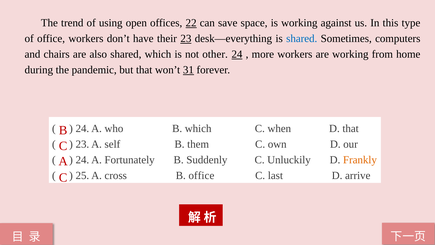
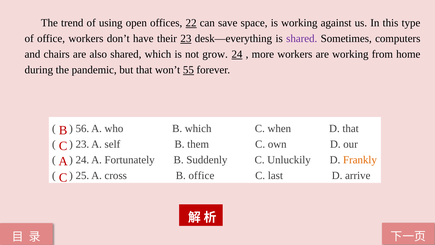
shared colour: blue -> purple (302, 39)
other: other -> grow (215, 54)
31: 31 -> 55 (188, 70)
24: 24 -> 56 (82, 128)
